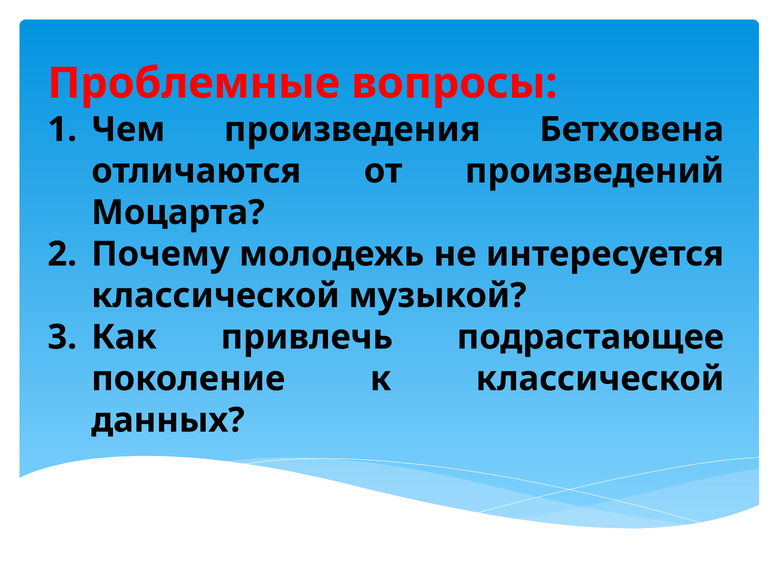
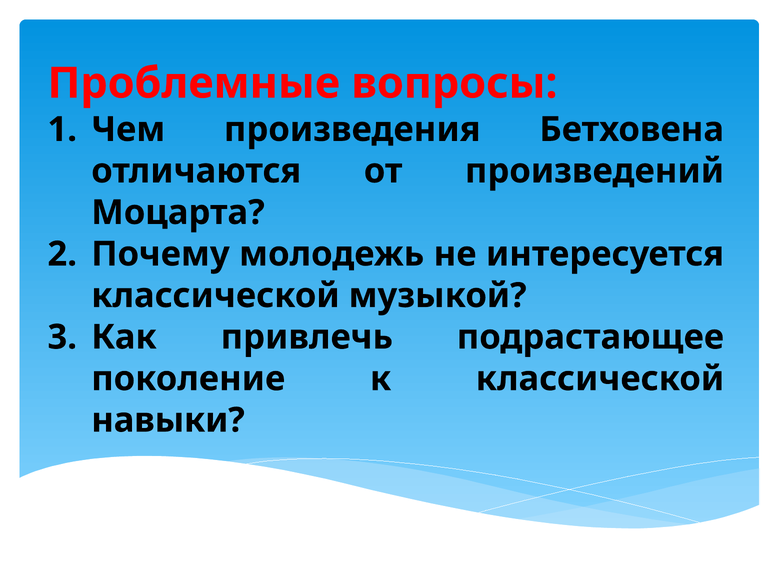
данных: данных -> навыки (168, 420)
